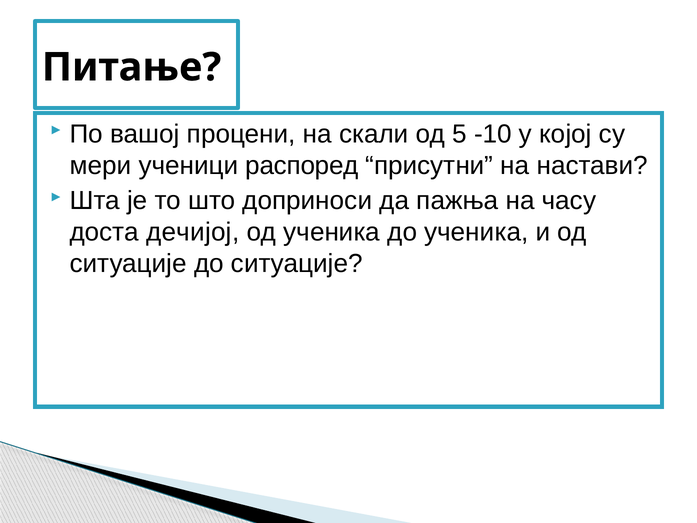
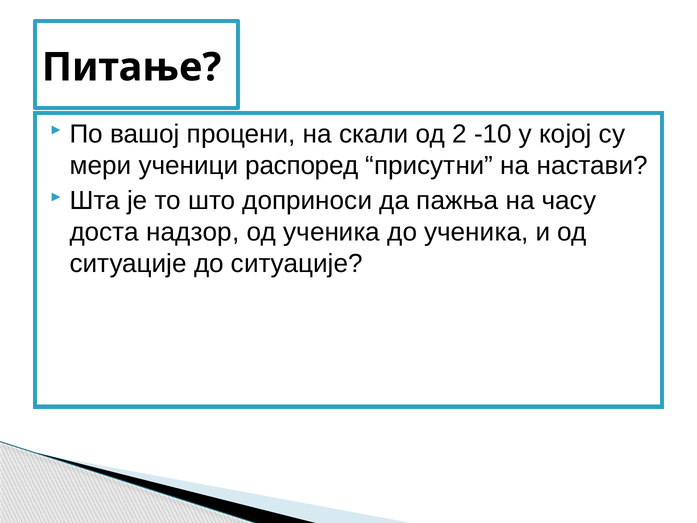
5: 5 -> 2 (460, 134)
дечијој: дечијој -> надзор (193, 232)
